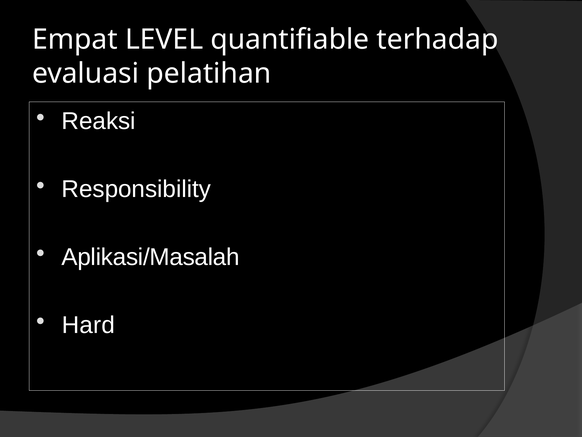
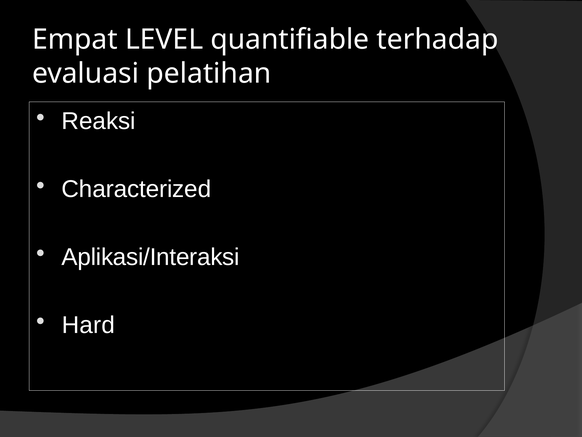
Responsibility: Responsibility -> Characterized (136, 189)
Aplikasi/Masalah: Aplikasi/Masalah -> Aplikasi/Interaksi (151, 257)
